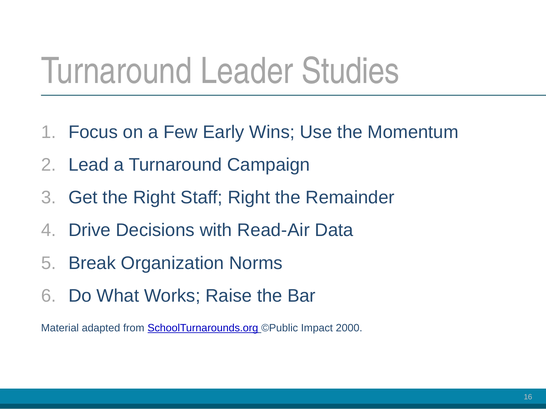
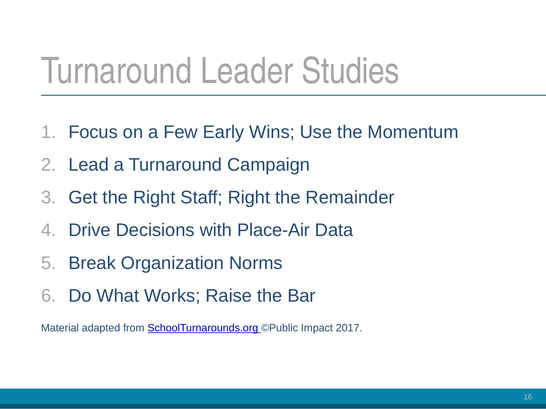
Read-Air: Read-Air -> Place-Air (274, 231)
2000: 2000 -> 2017 (349, 328)
